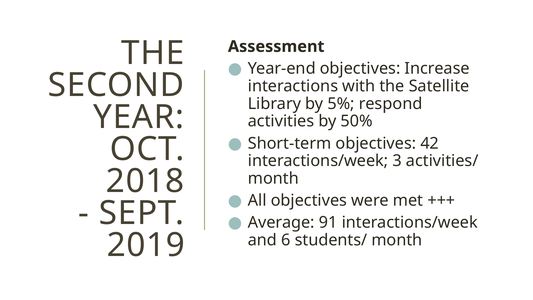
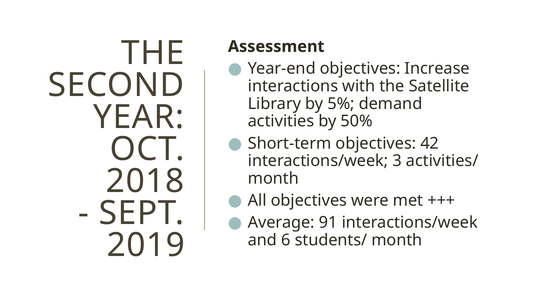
respond: respond -> demand (391, 104)
